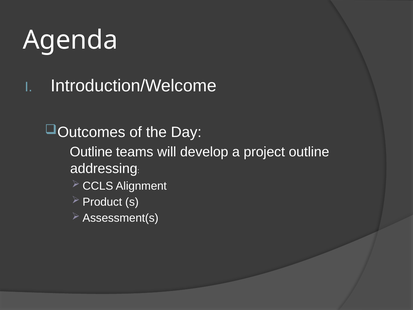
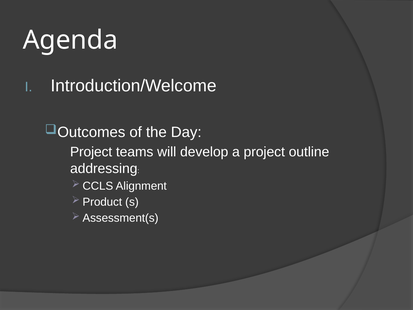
Outline: Outline -> Project (91, 152)
